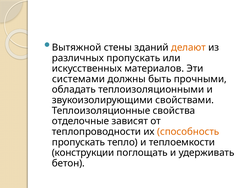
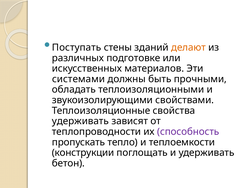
Вытяжной: Вытяжной -> Поступать (77, 48)
различных пропускать: пропускать -> подготовке (133, 58)
отделочные: отделочные -> удерживать (80, 121)
способность colour: orange -> purple (188, 132)
